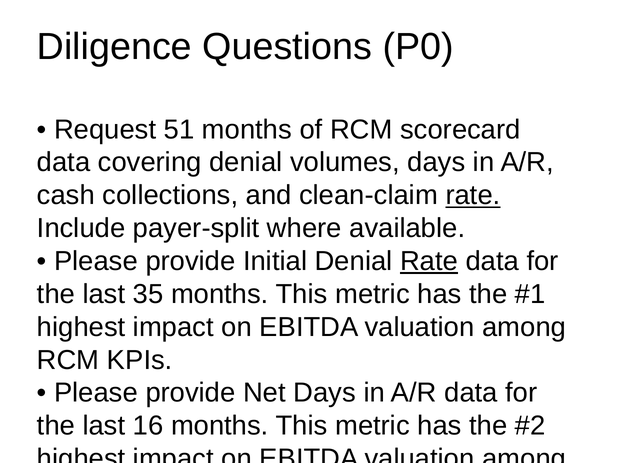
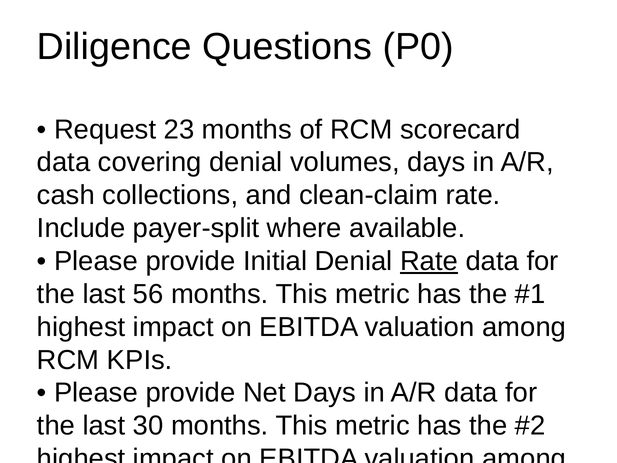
51: 51 -> 23 (179, 129)
rate underline: present -> none (473, 195)
35: 35 -> 56 (148, 294)
16: 16 -> 30 (148, 426)
